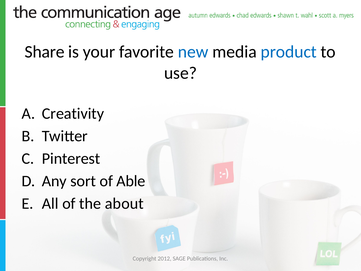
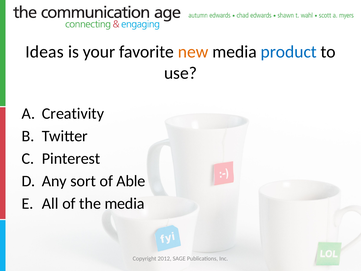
Share: Share -> Ideas (44, 52)
new colour: blue -> orange (193, 52)
the about: about -> media (124, 203)
